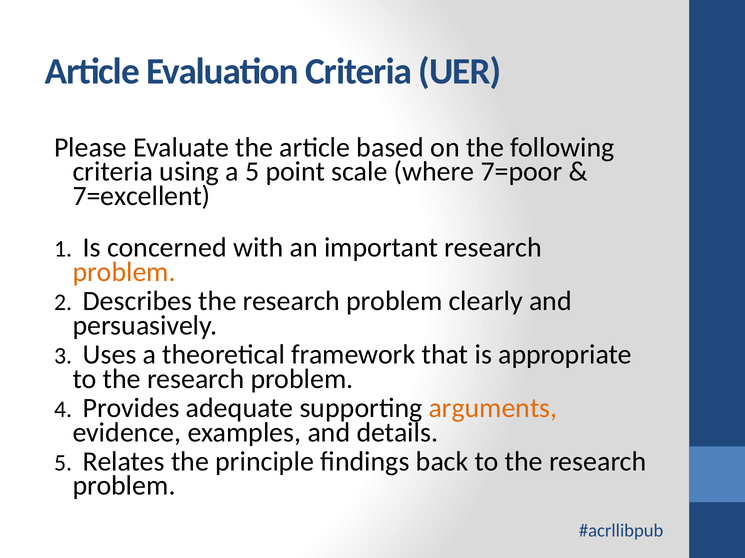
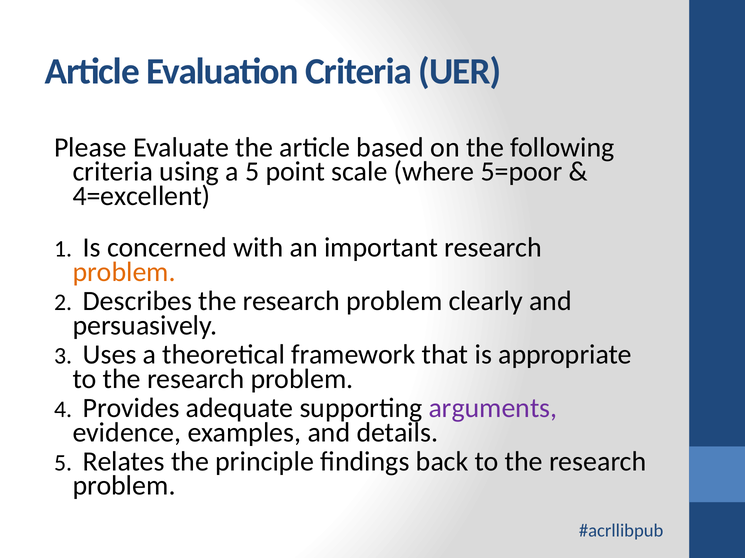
7=poor: 7=poor -> 5=poor (521, 172)
7=excellent: 7=excellent -> 4=excellent (142, 196)
arguments colour: orange -> purple (493, 409)
